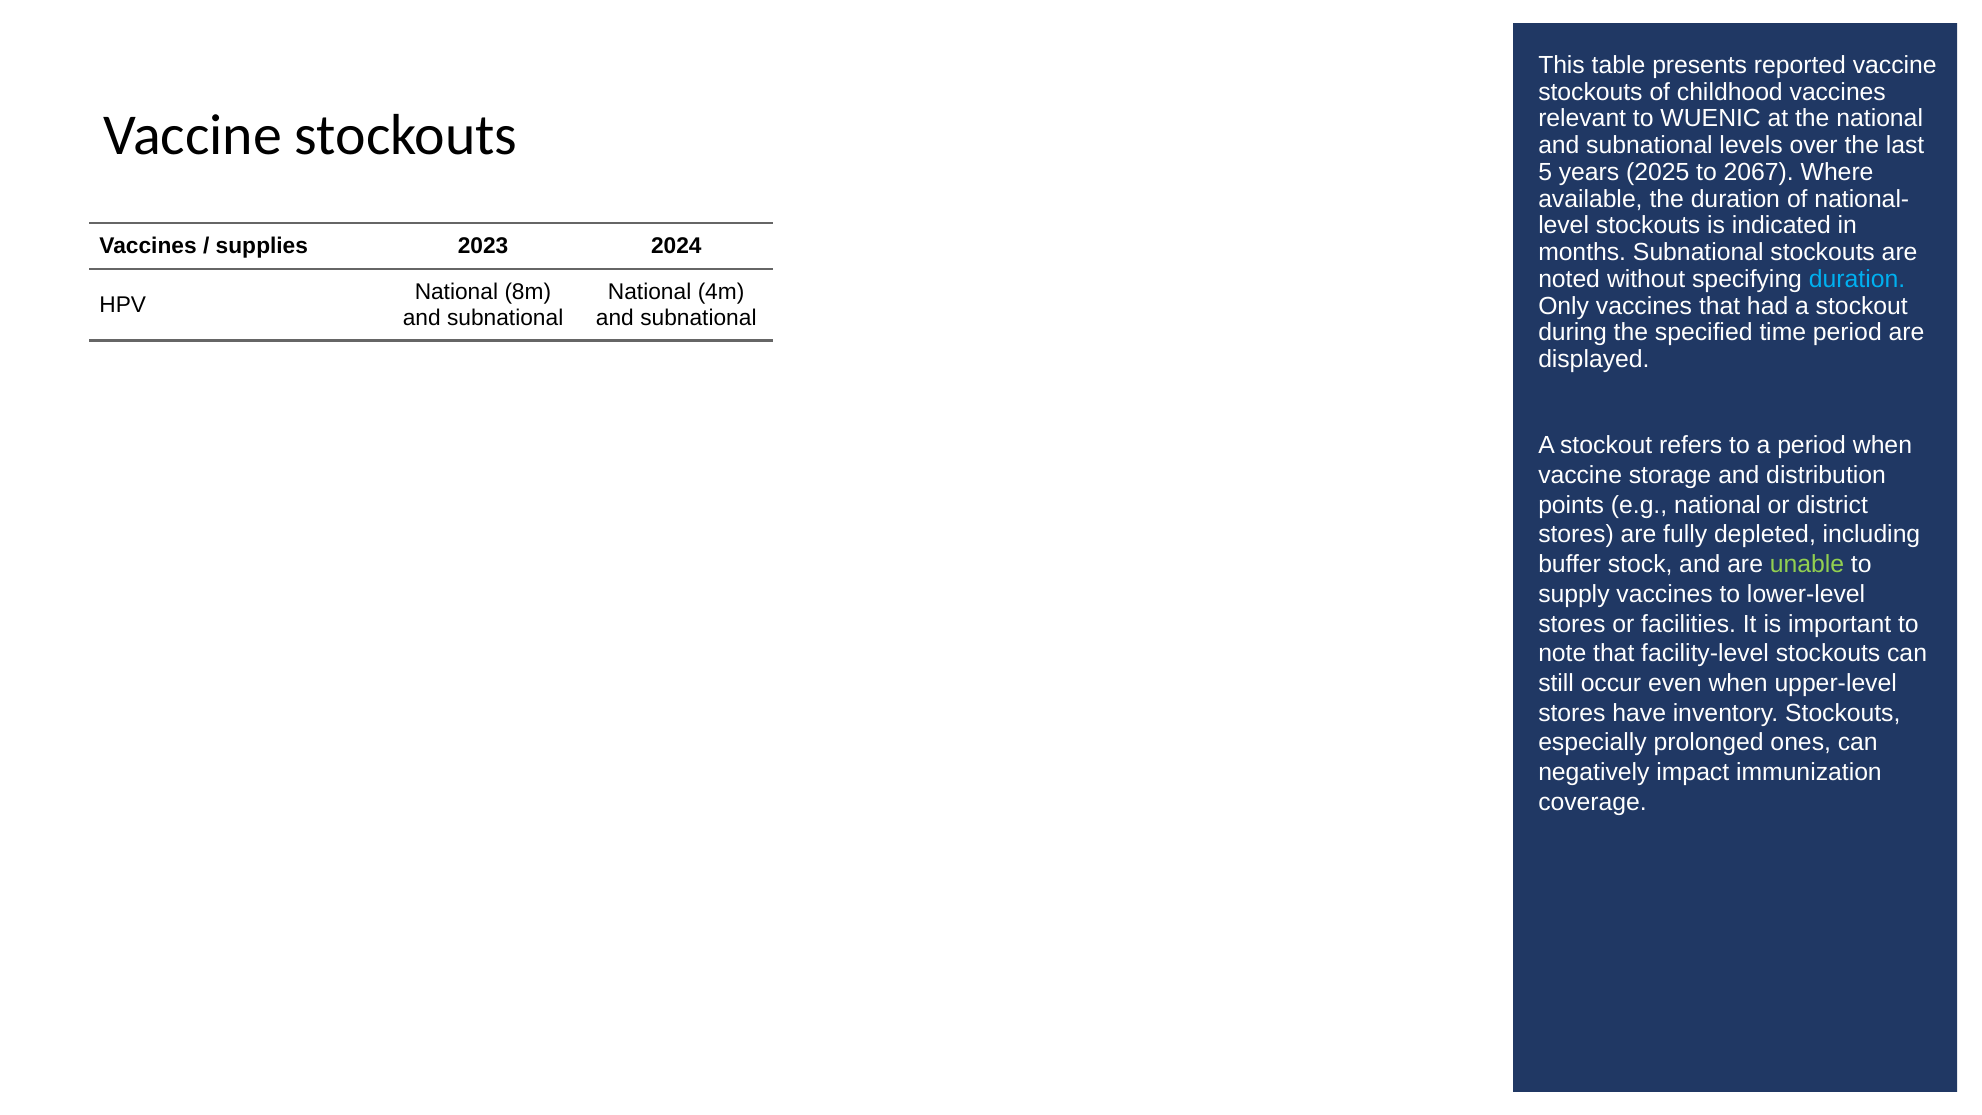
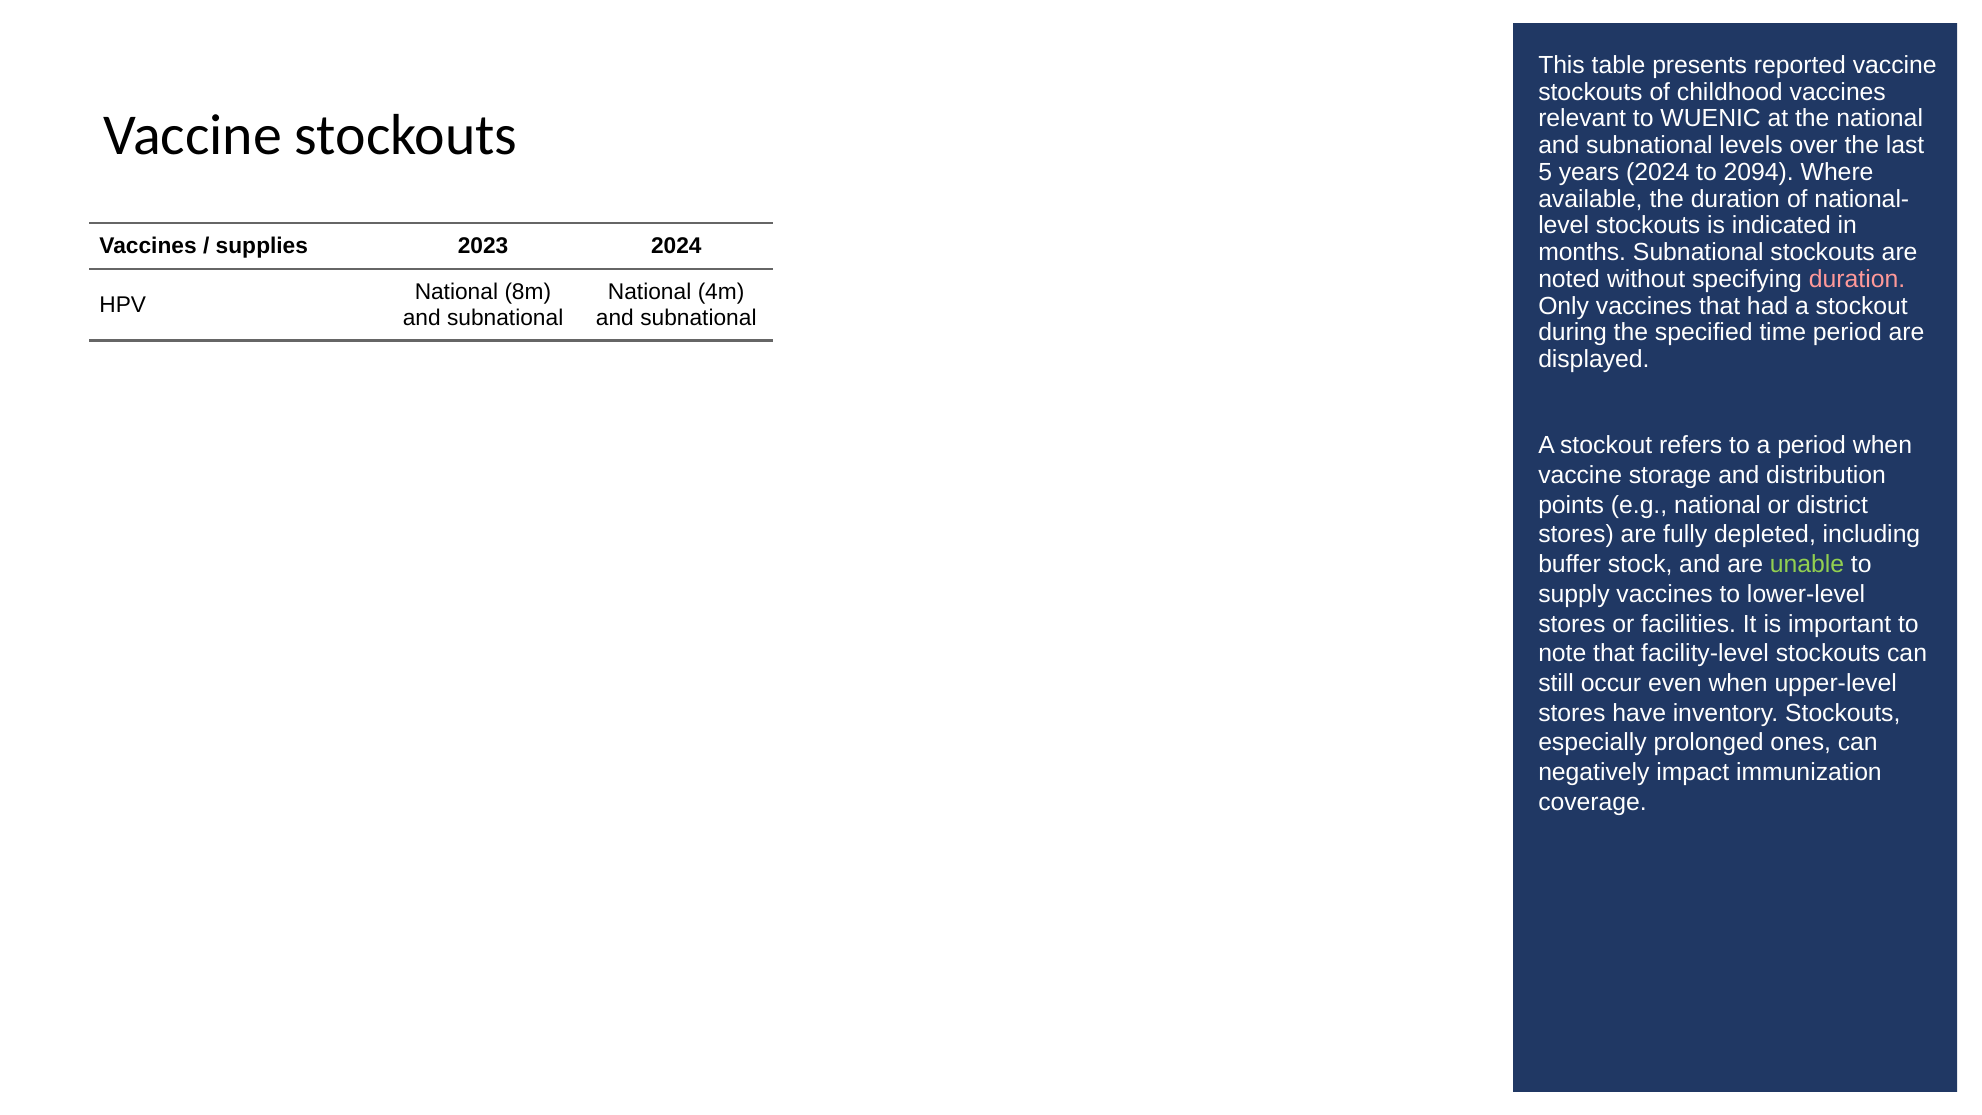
years 2025: 2025 -> 2024 (1658, 172)
2067: 2067 -> 2094 (1759, 172)
duration colour: light blue -> pink (1857, 279)
